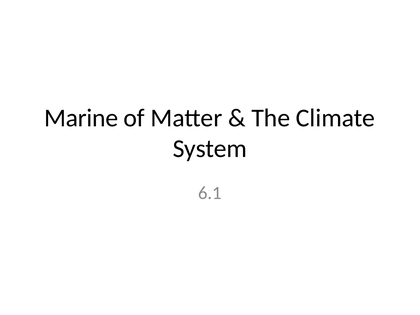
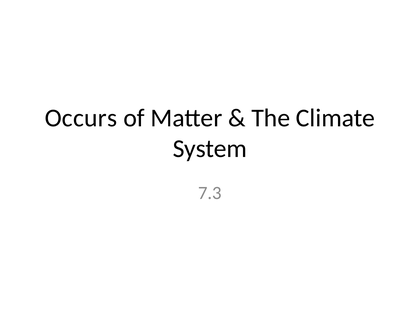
Marine: Marine -> Occurs (81, 118)
6.1: 6.1 -> 7.3 (210, 193)
